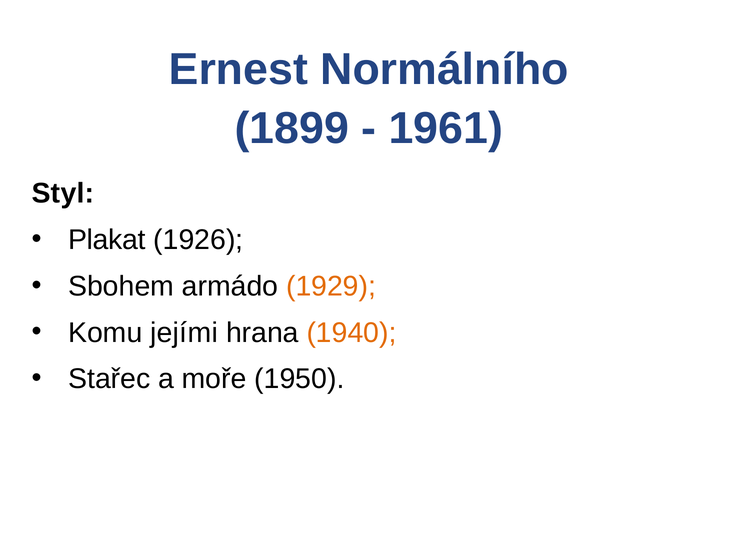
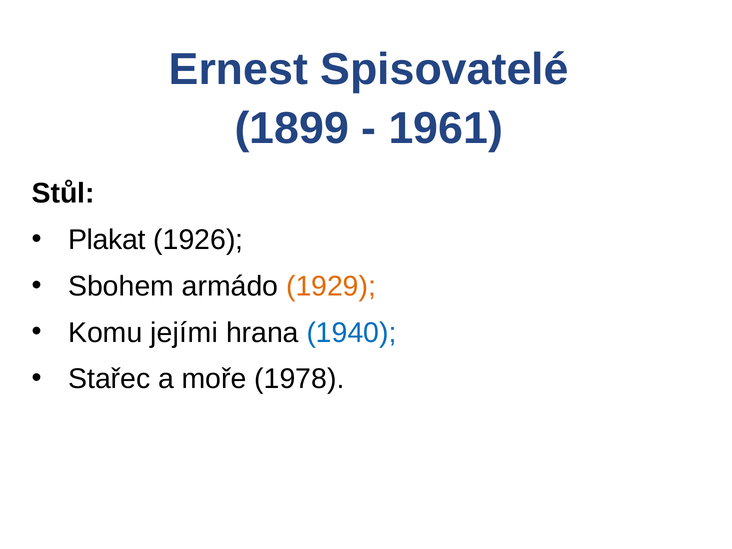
Normálního: Normálního -> Spisovatelé (444, 69)
Styl: Styl -> Stůl (63, 193)
1940 colour: orange -> blue (352, 333)
1950: 1950 -> 1978 (299, 379)
